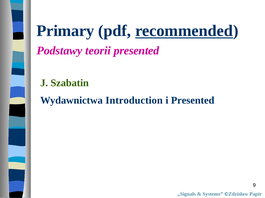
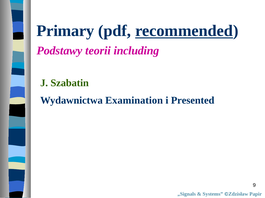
teorii presented: presented -> including (136, 51)
Introduction: Introduction -> Examination (134, 101)
